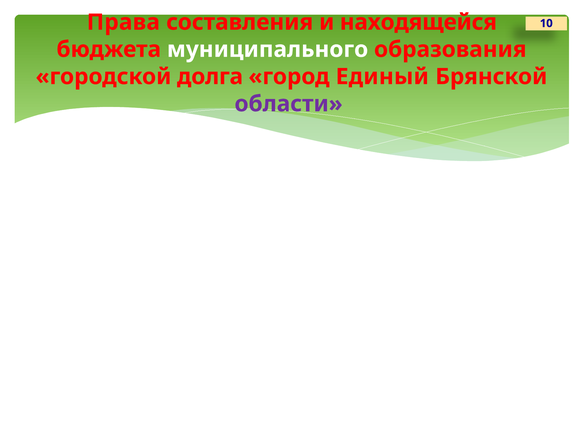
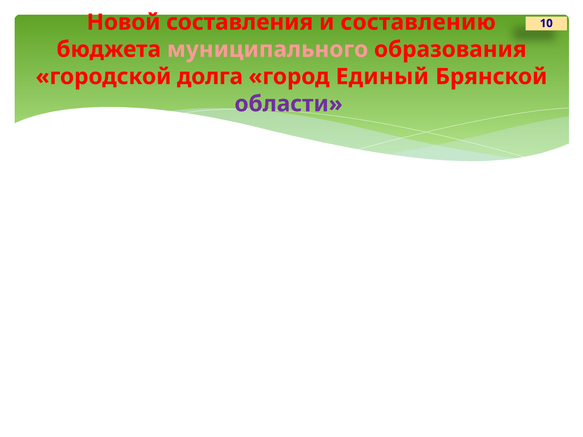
Права: Права -> Новой (124, 22)
находящейся: находящейся -> составлению (418, 22)
муниципального colour: white -> pink (268, 49)
